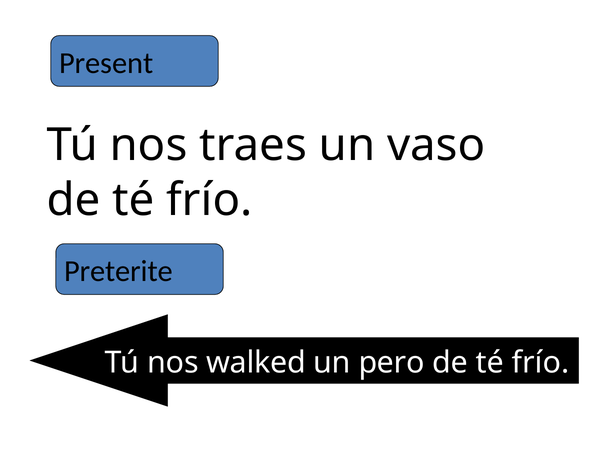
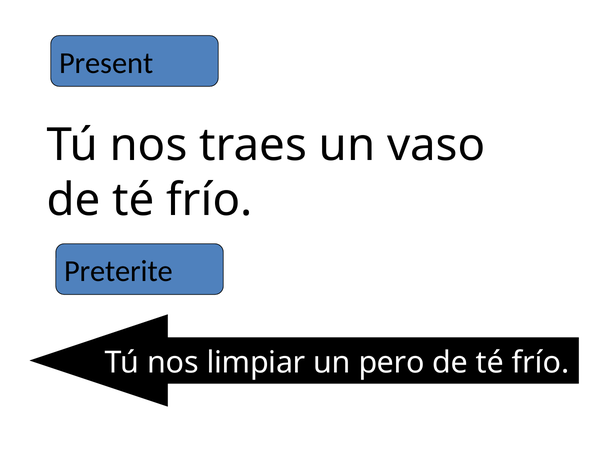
walked: walked -> limpiar (256, 362)
